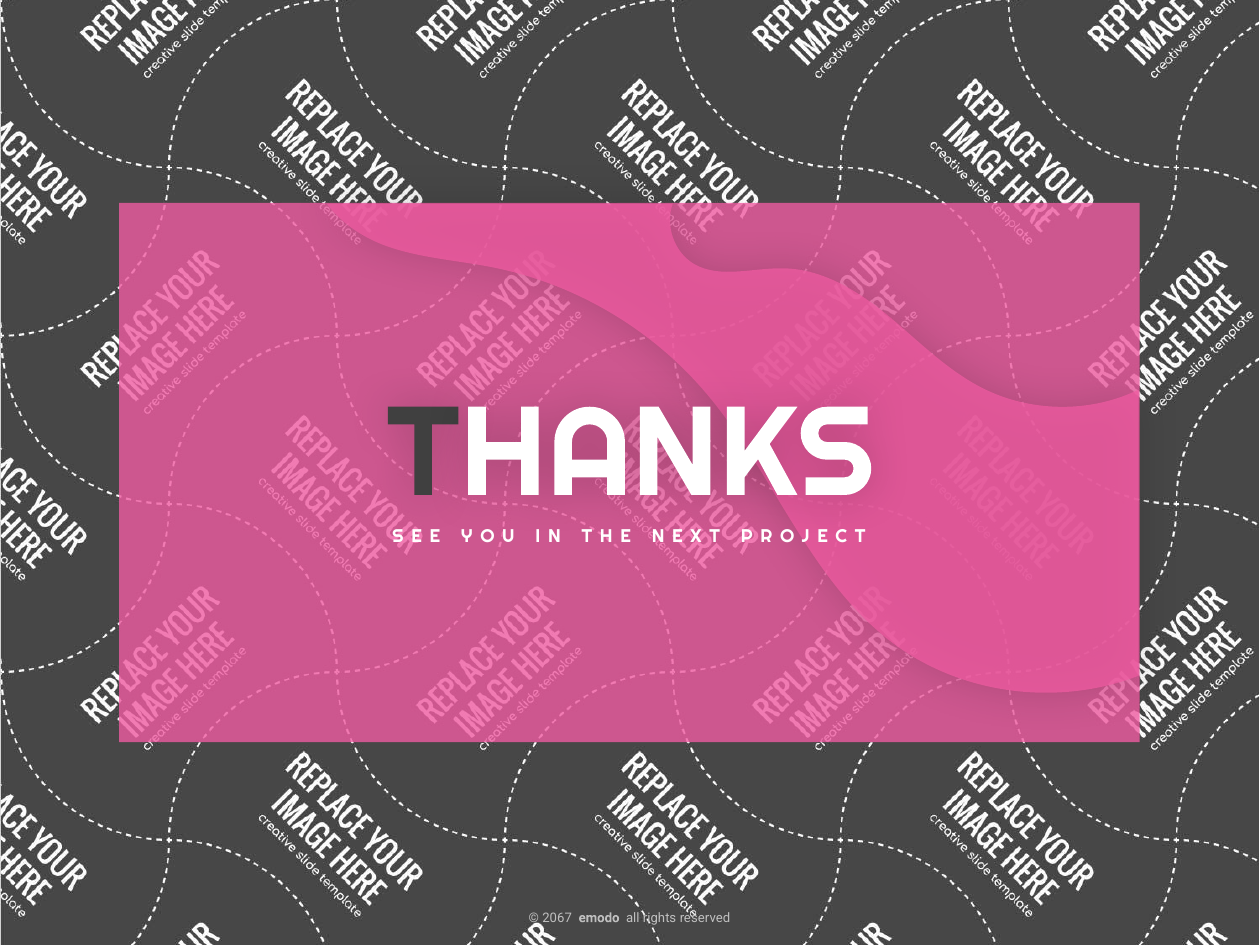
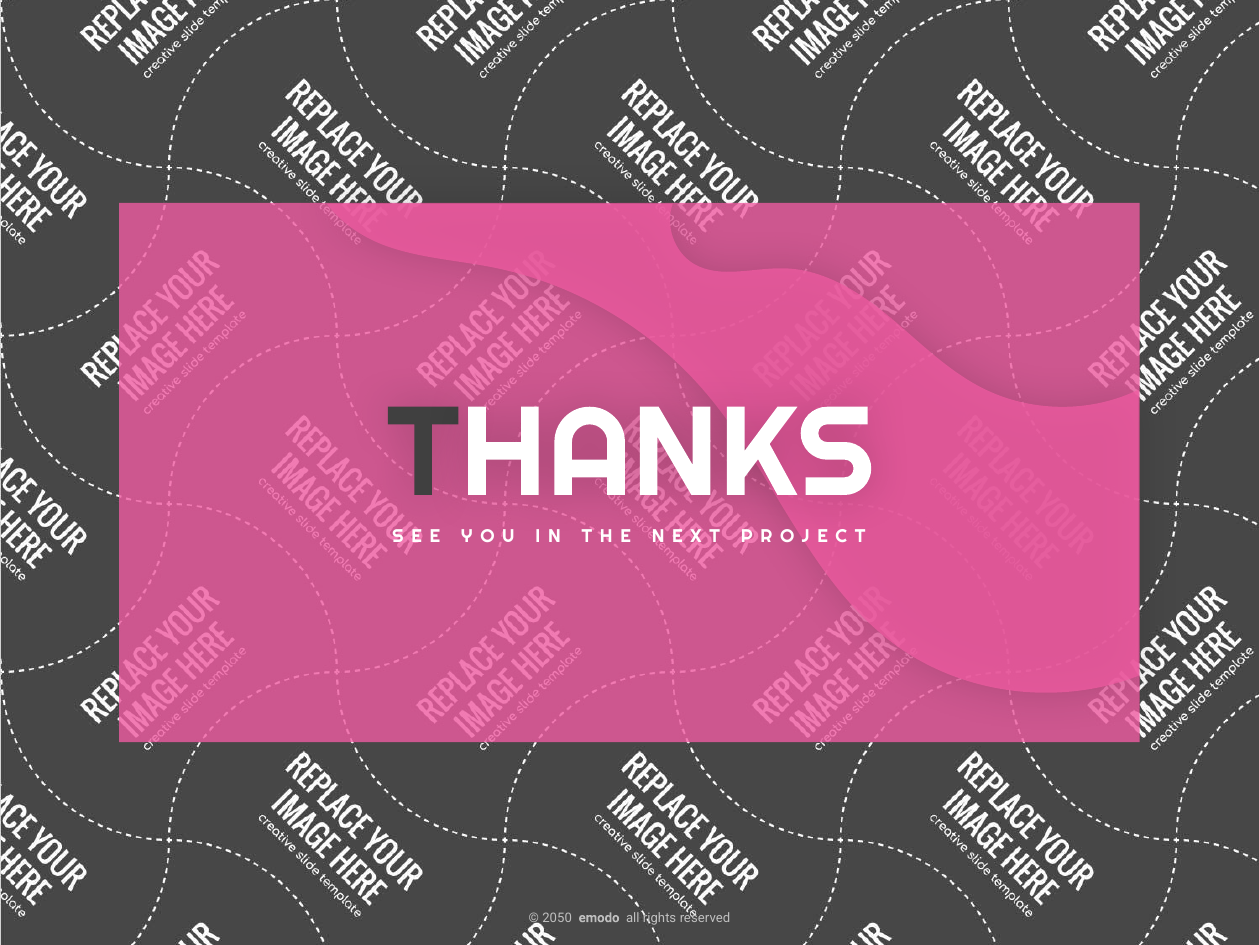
2067: 2067 -> 2050 (557, 917)
